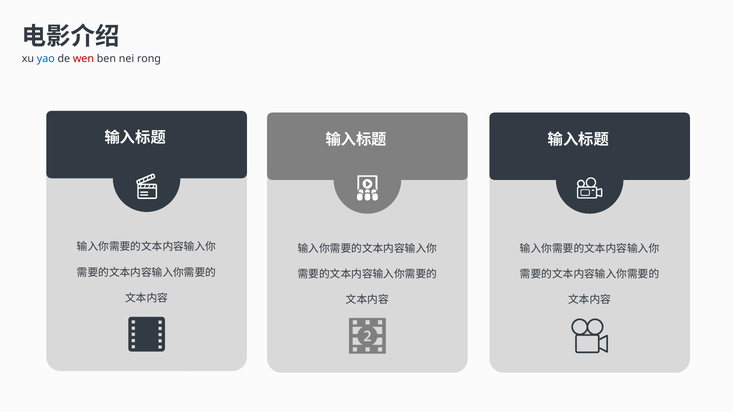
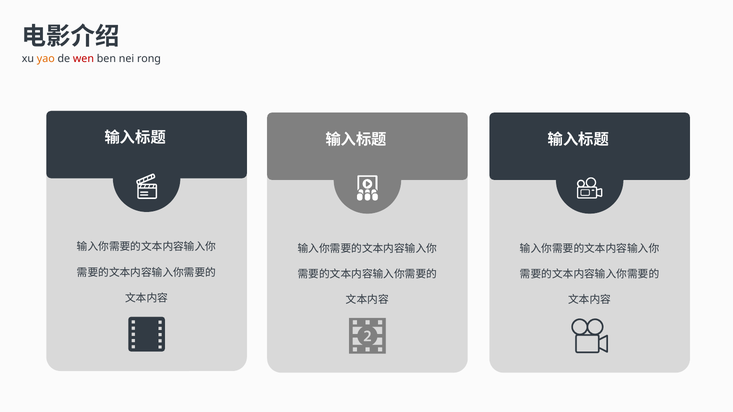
yao colour: blue -> orange (46, 59)
